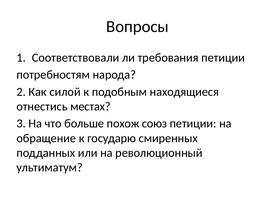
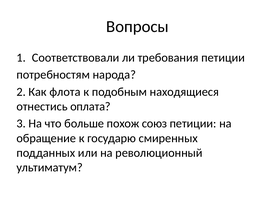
силой: силой -> флота (65, 92)
местах: местах -> оплата (90, 107)
